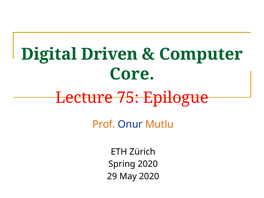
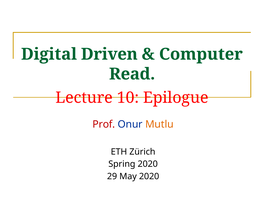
Core: Core -> Read (132, 74)
75: 75 -> 10 (128, 98)
Prof colour: orange -> red (104, 124)
